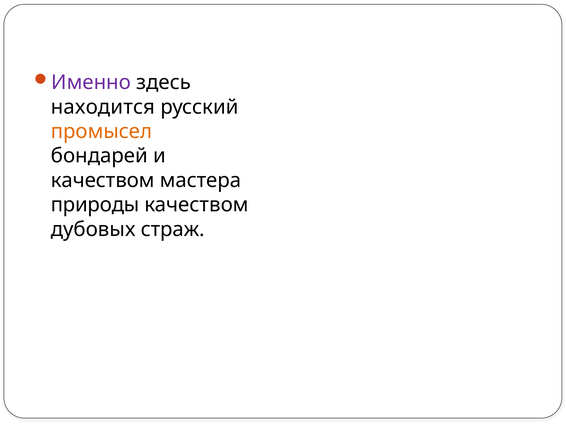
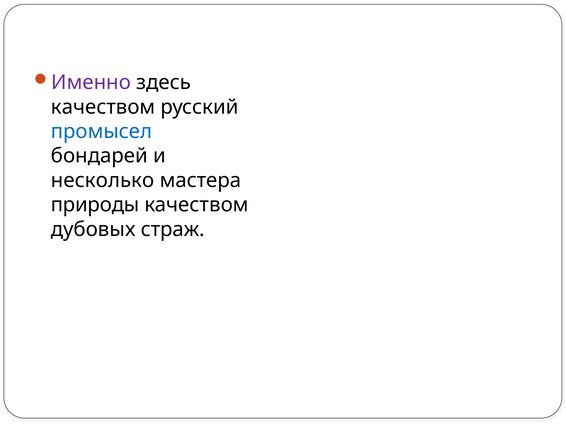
находится: находится -> качеством (103, 107)
промысел colour: orange -> blue (102, 132)
качеством: качеством -> несколько (103, 181)
